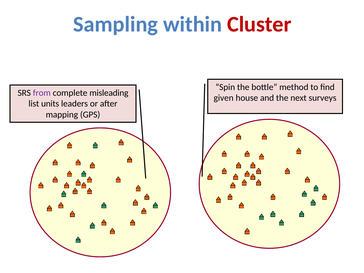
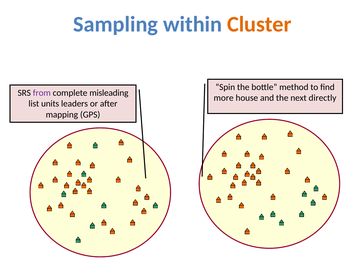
Cluster colour: red -> orange (259, 24)
given: given -> more (224, 98)
surveys: surveys -> directly (323, 98)
